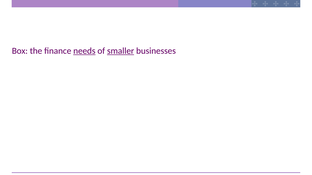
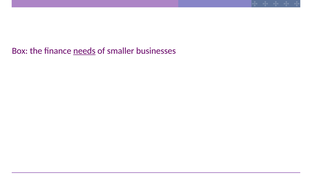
smaller underline: present -> none (121, 51)
